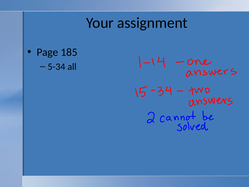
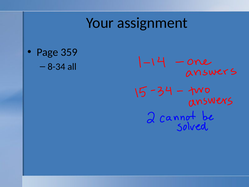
185: 185 -> 359 (69, 52)
5-34: 5-34 -> 8-34 (56, 67)
